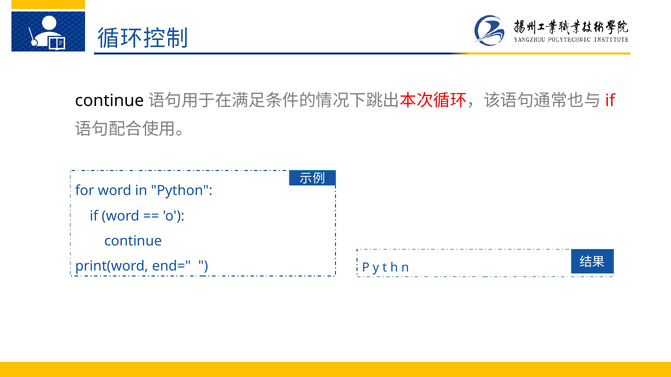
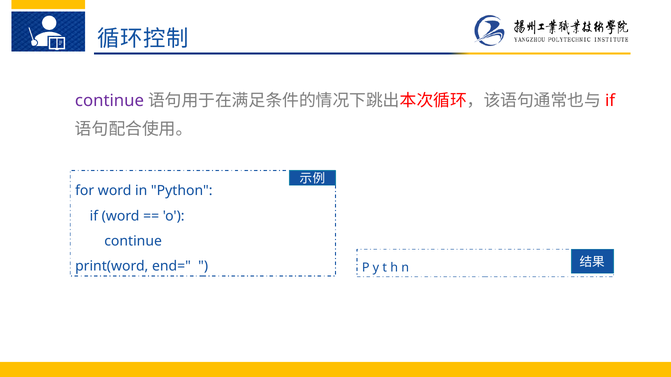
continue colour: black -> purple (110, 101)
